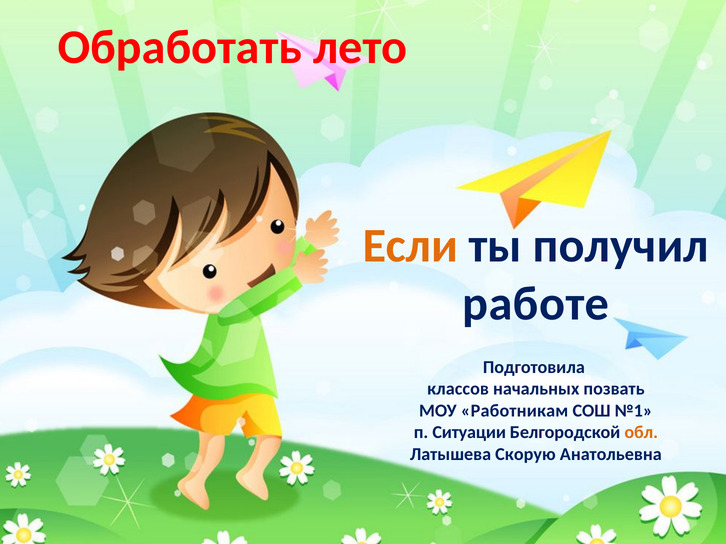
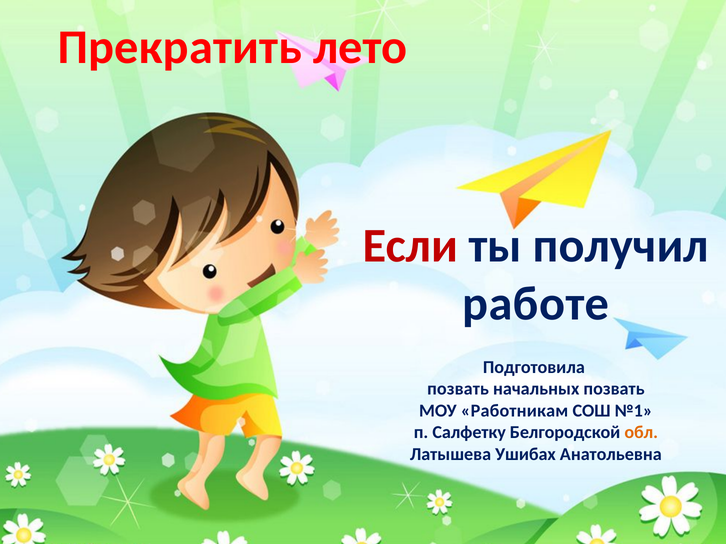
Обработать: Обработать -> Прекратить (180, 47)
Если colour: orange -> red (410, 246)
классов: классов -> позвать (458, 389)
Ситуации: Ситуации -> Салфетку (469, 433)
Скорую: Скорую -> Ушибах (526, 454)
